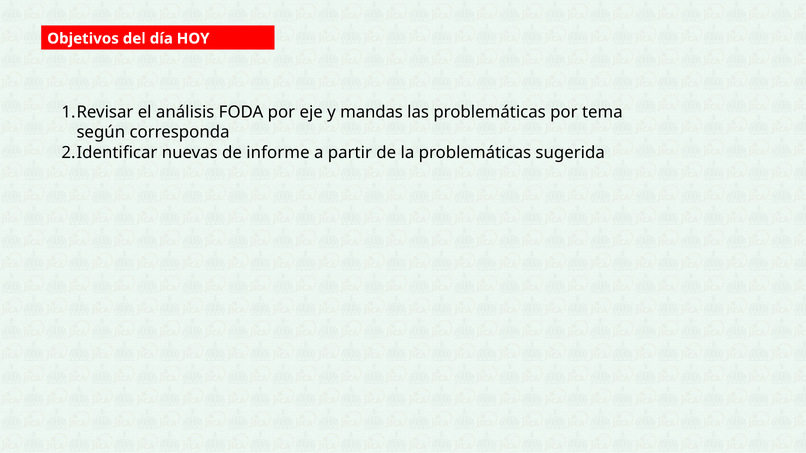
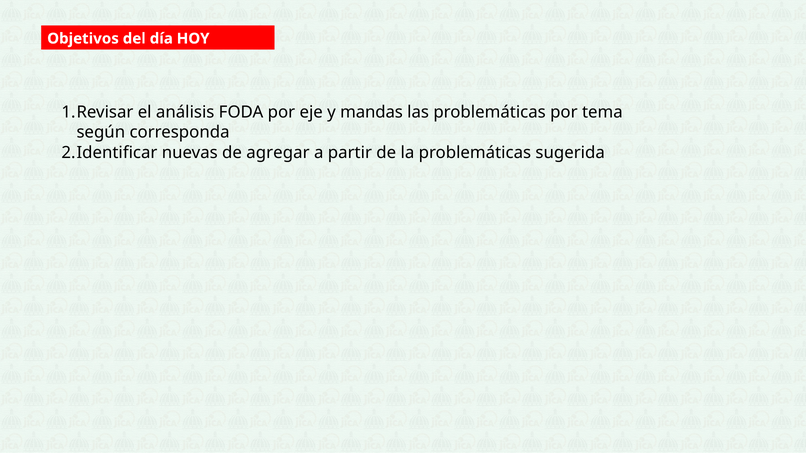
informe: informe -> agregar (278, 153)
